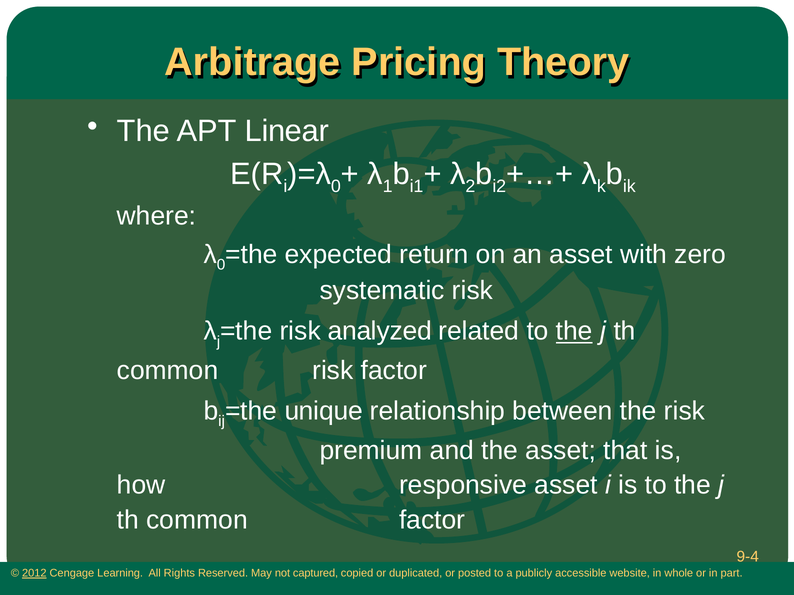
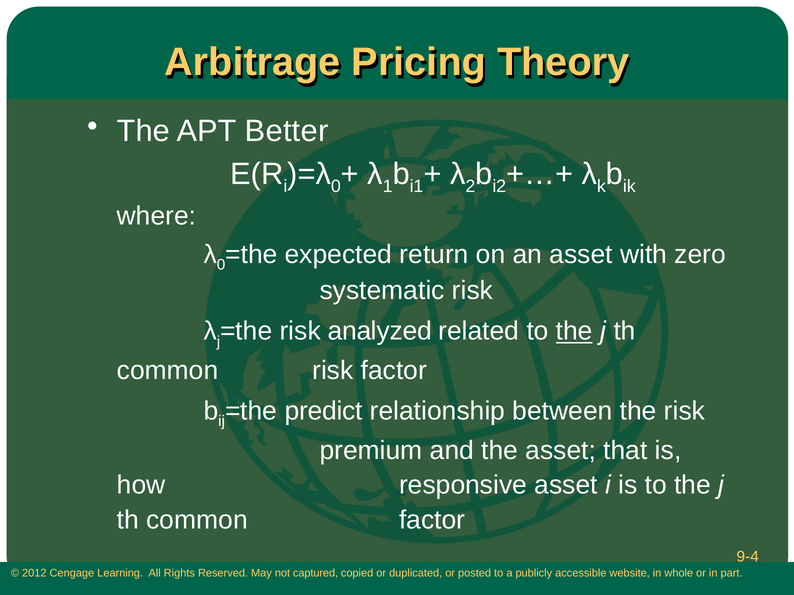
Linear: Linear -> Better (287, 131)
unique: unique -> predict (324, 411)
2012 underline: present -> none (34, 574)
